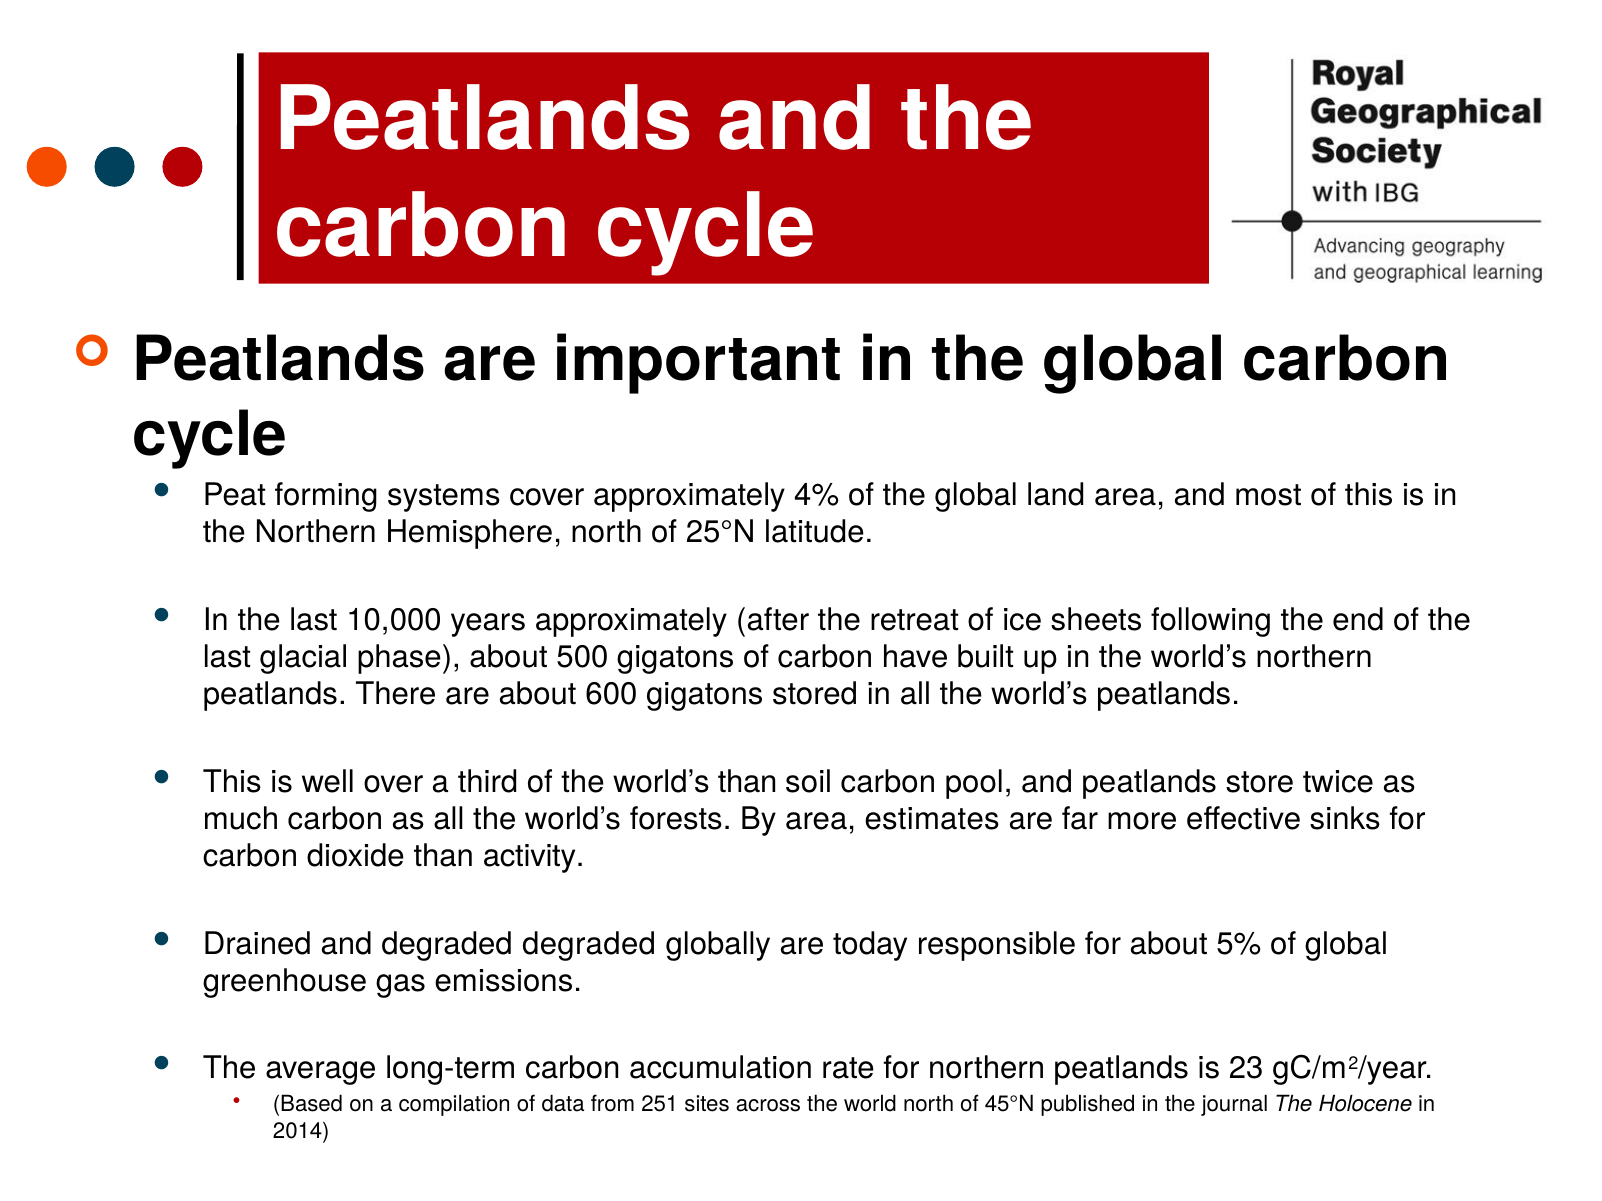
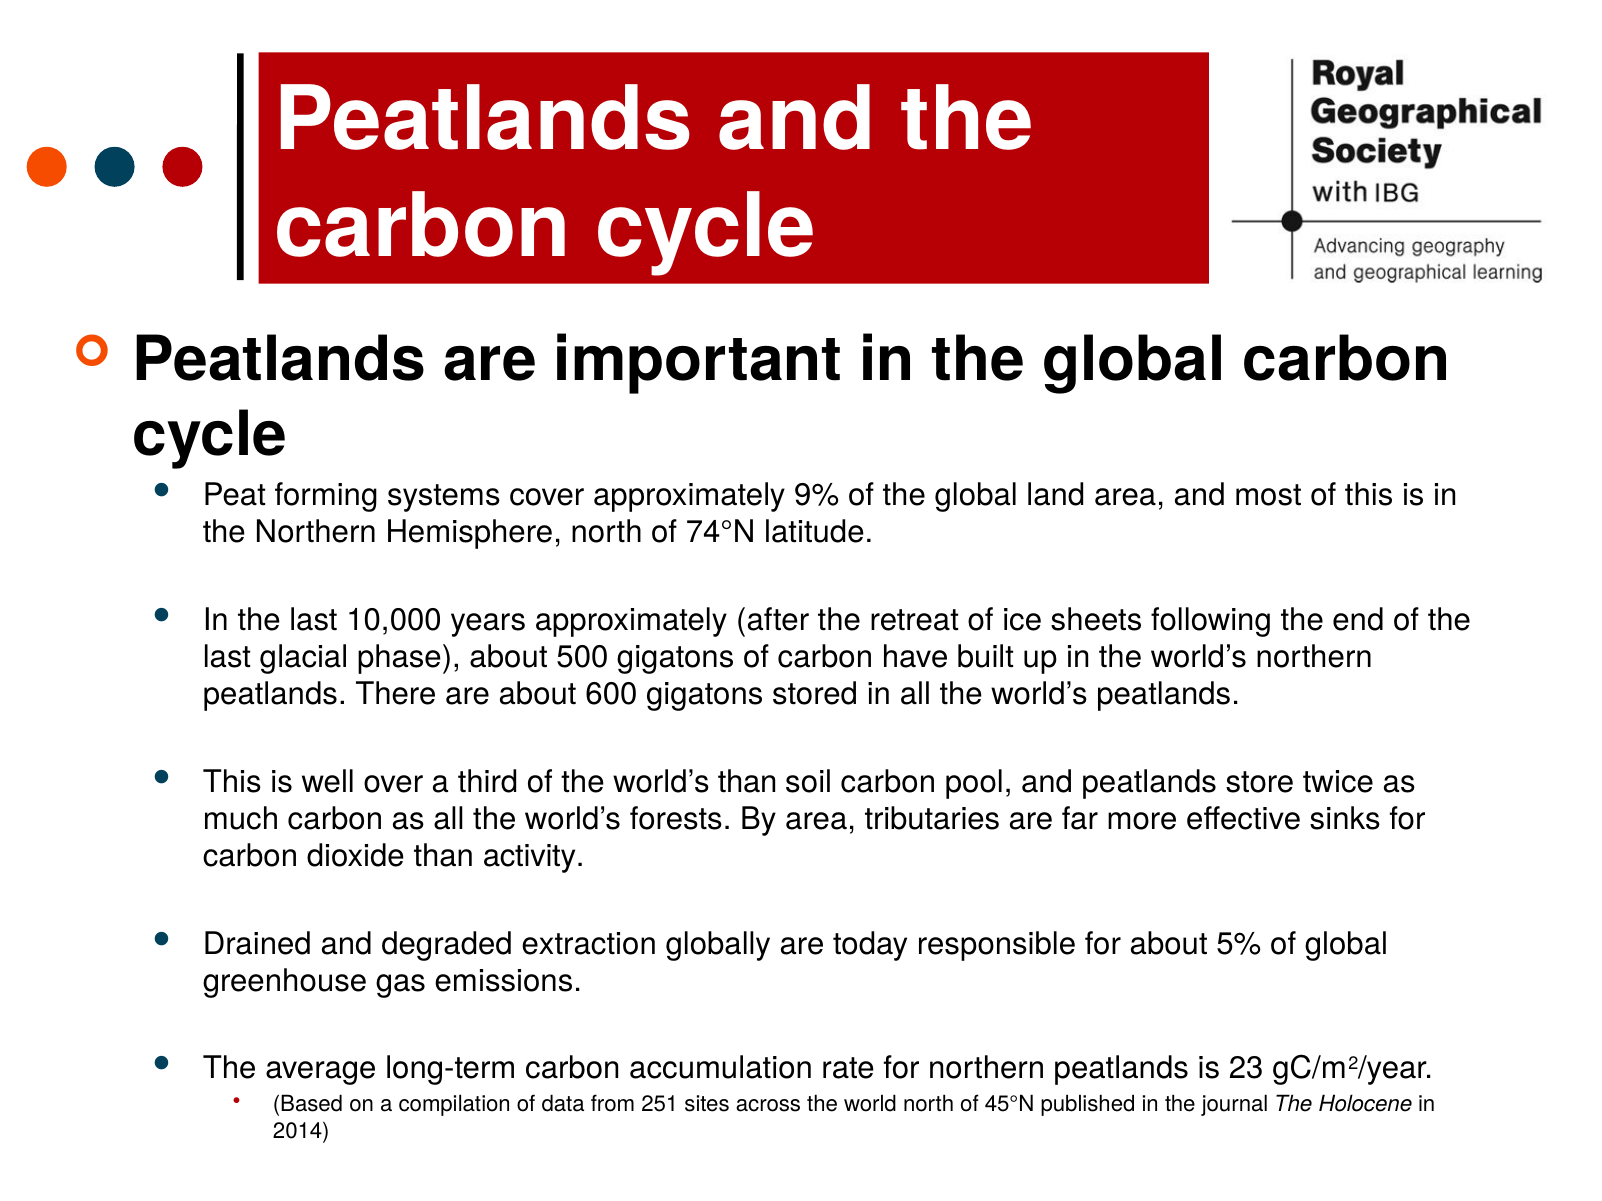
4%: 4% -> 9% (817, 495)
25°N: 25°N -> 74°N (721, 533)
estimates: estimates -> tributaries (932, 819)
degraded degraded: degraded -> extraction (589, 944)
